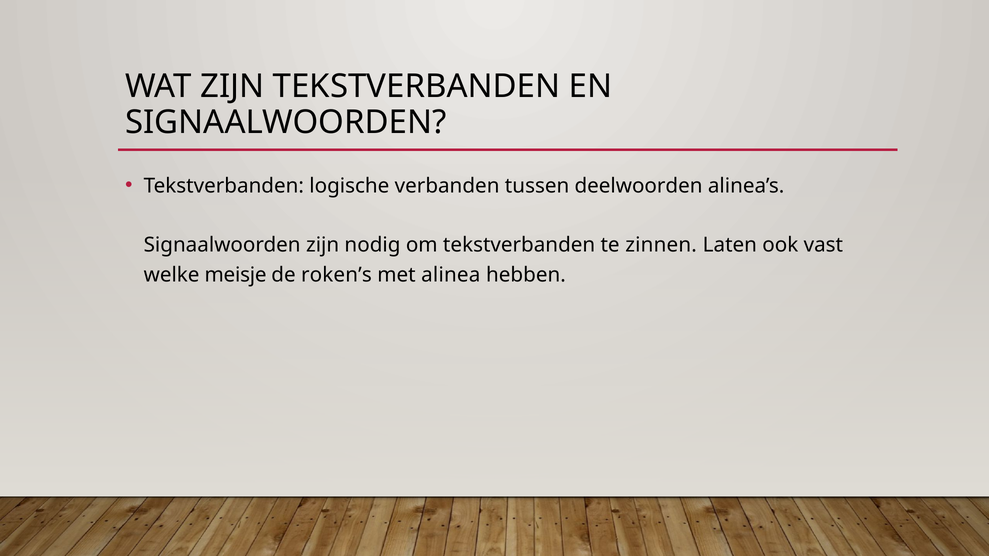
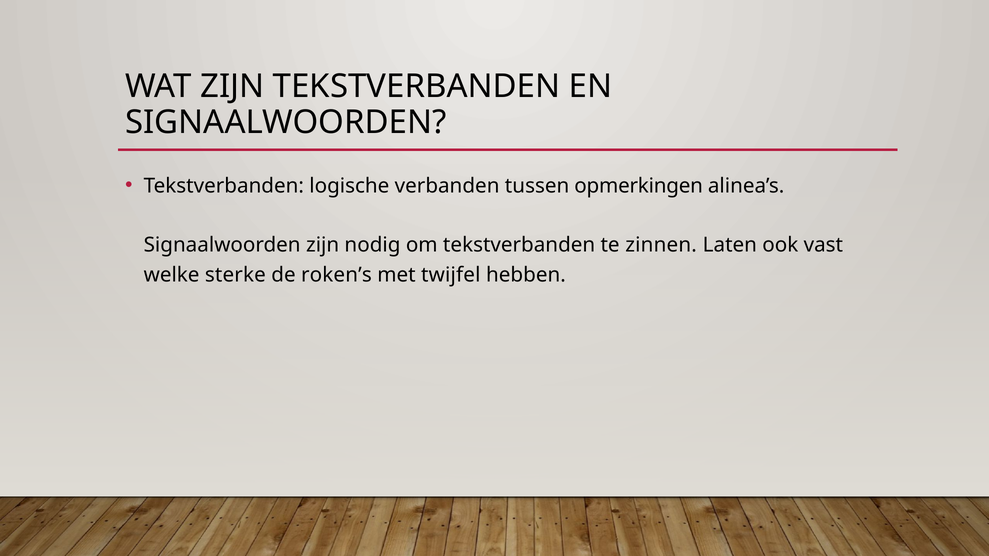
deelwoorden: deelwoorden -> opmerkingen (639, 186)
meisje: meisje -> sterke (235, 275)
alinea: alinea -> twijfel (451, 275)
